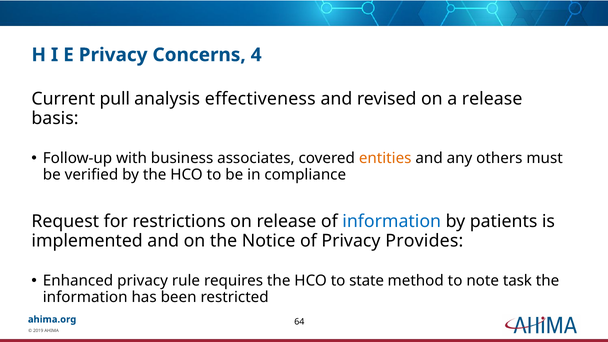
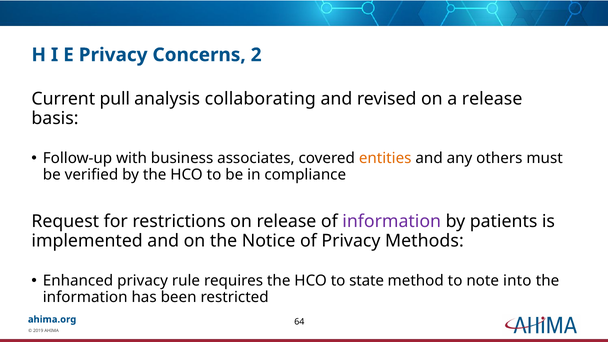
4: 4 -> 2 (256, 55)
effectiveness: effectiveness -> collaborating (260, 99)
information colour: blue -> purple (392, 222)
Provides: Provides -> Methods (424, 241)
task: task -> into (517, 281)
